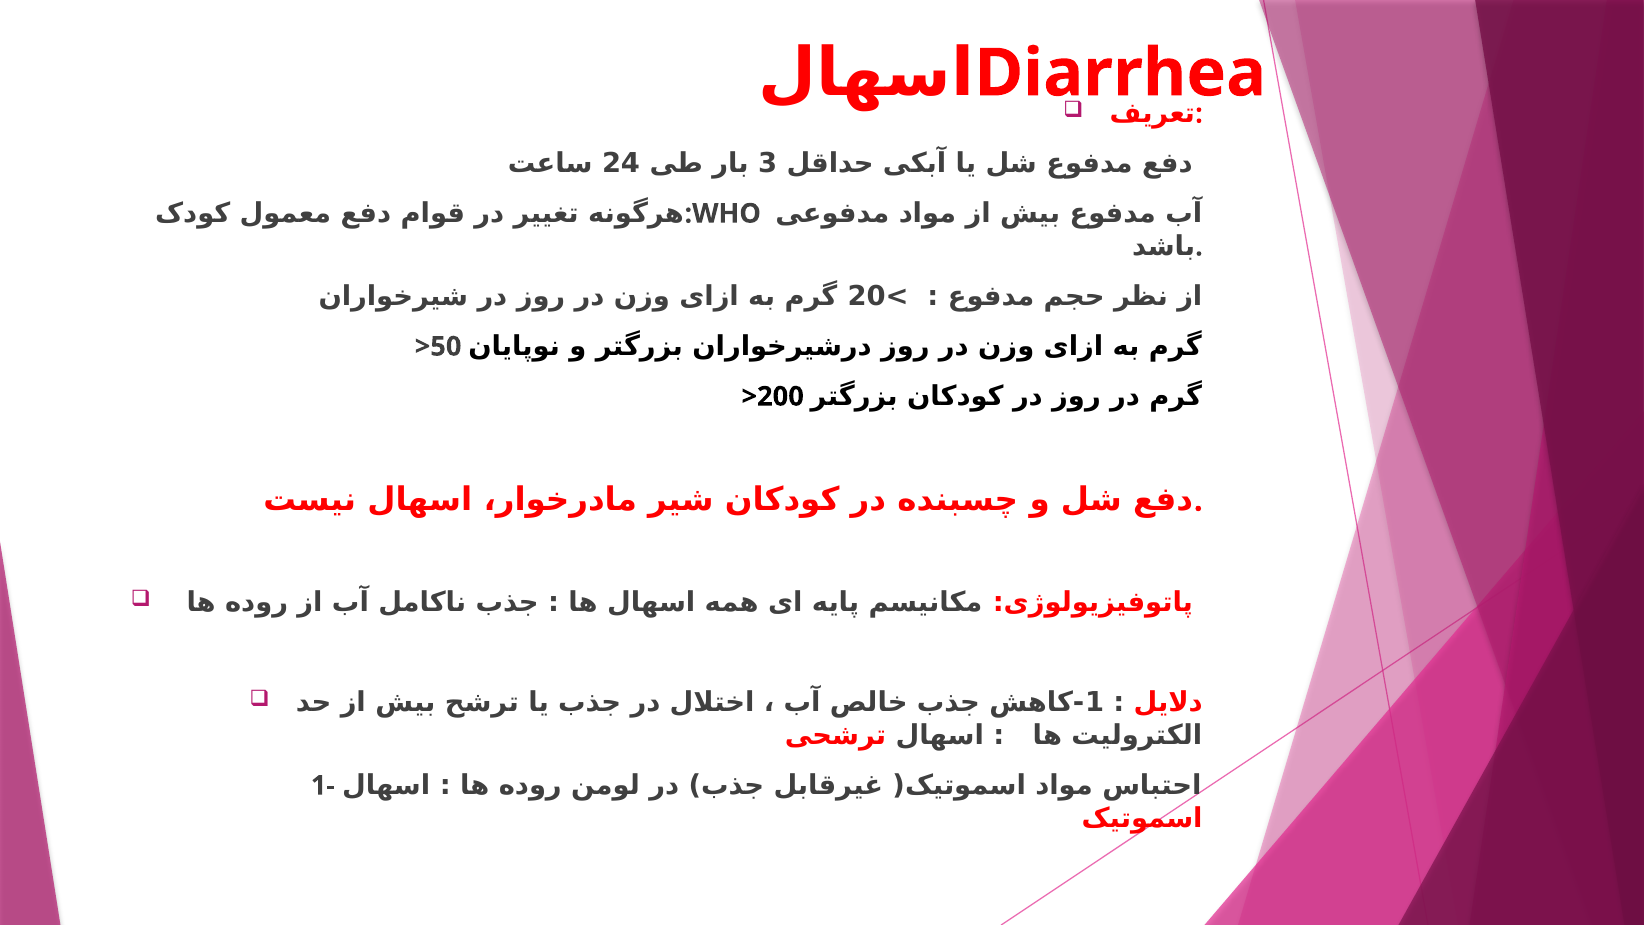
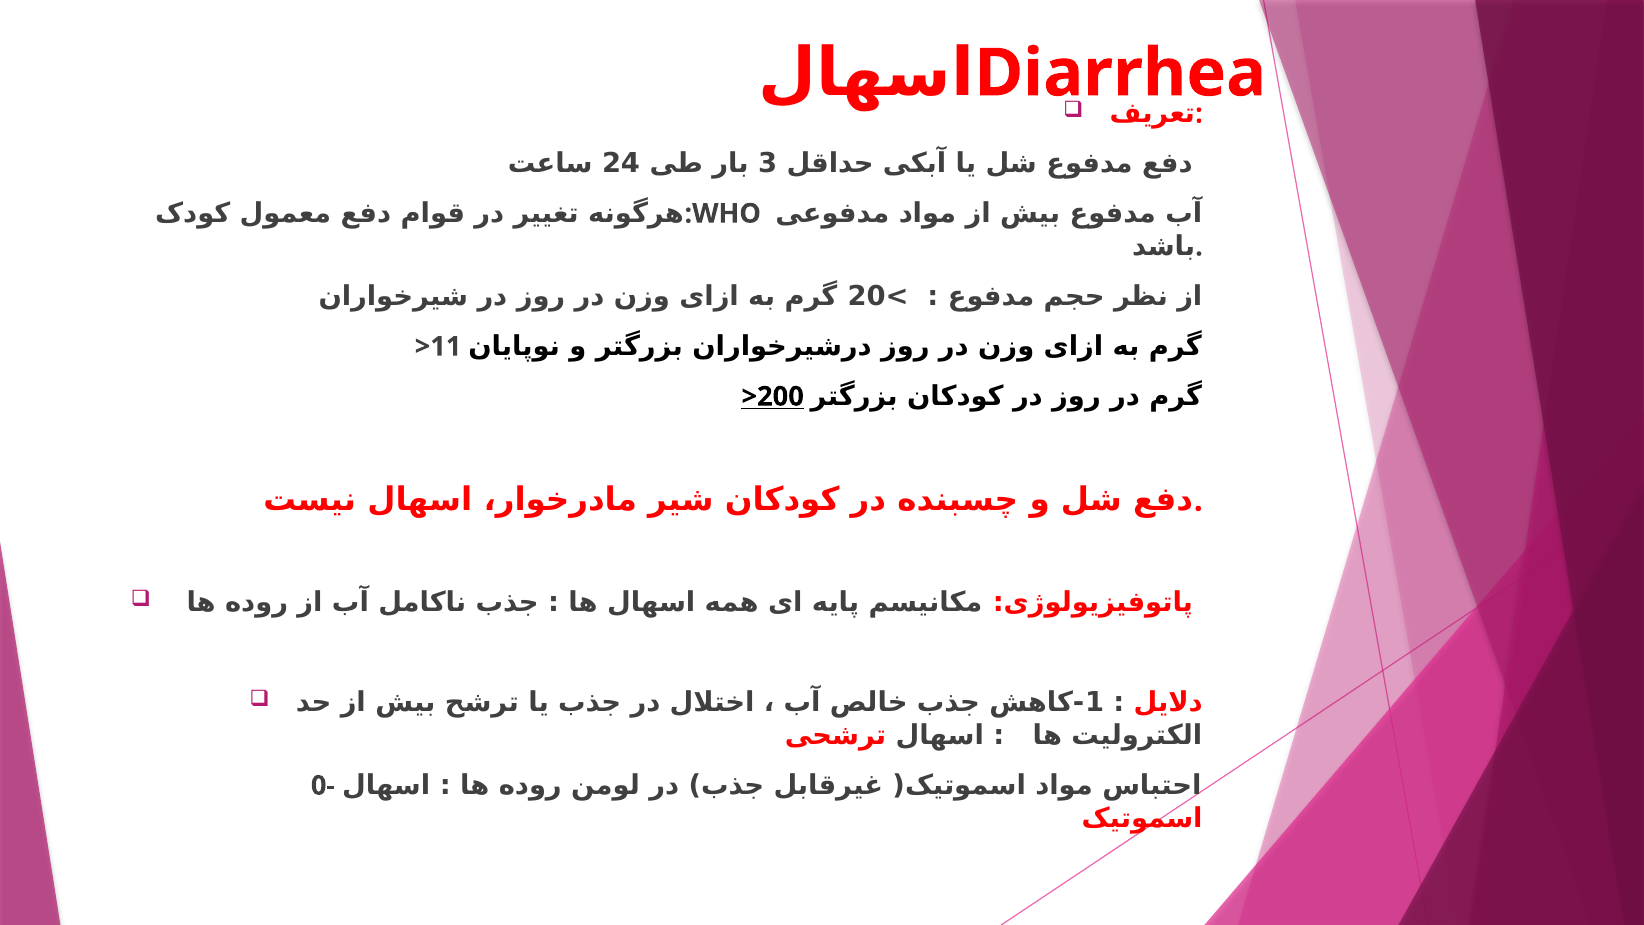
>50: >50 -> >11 (438, 346)
>200 underline: none -> present (773, 396)
1-: 1- -> 0- (323, 785)
